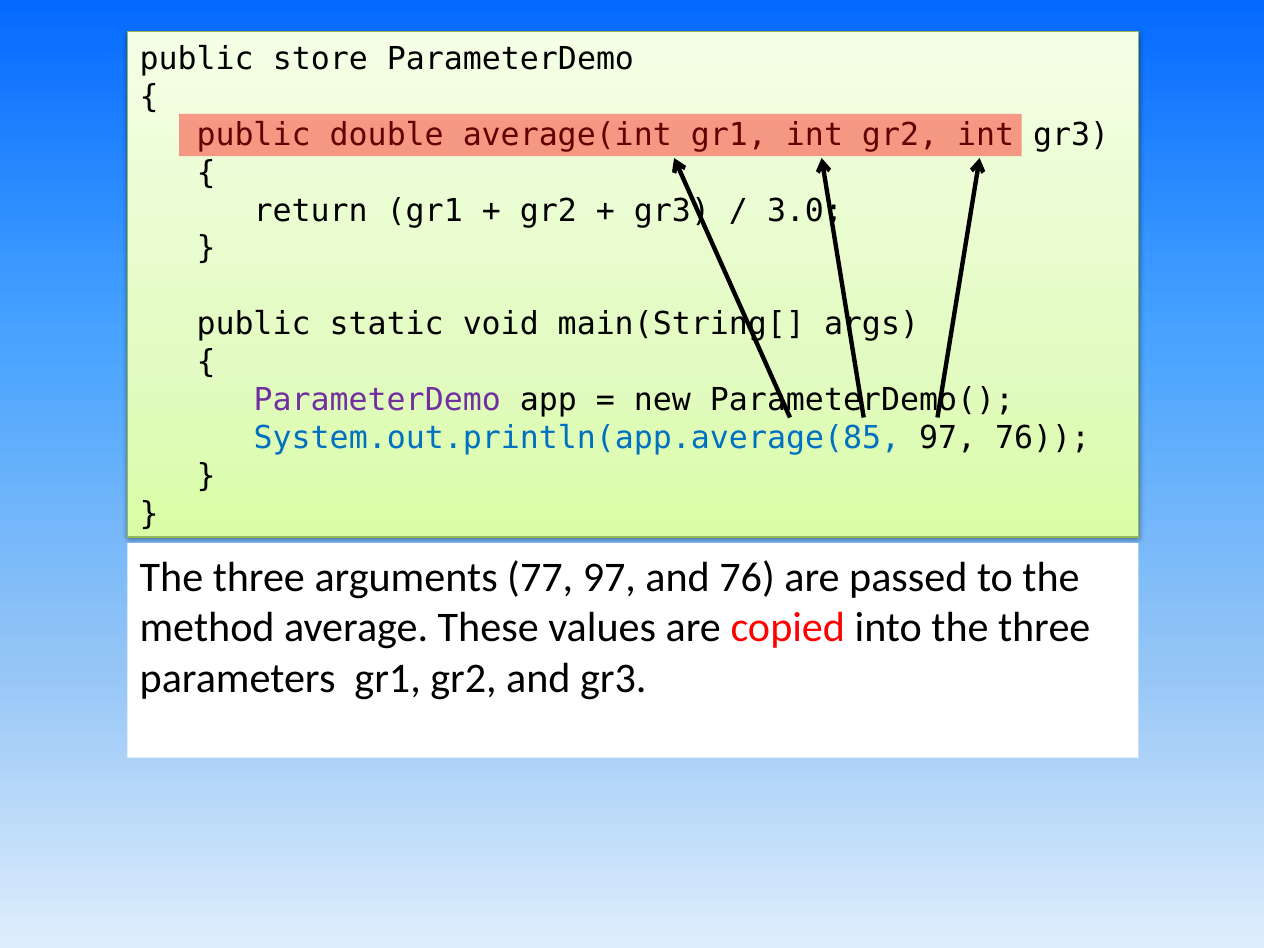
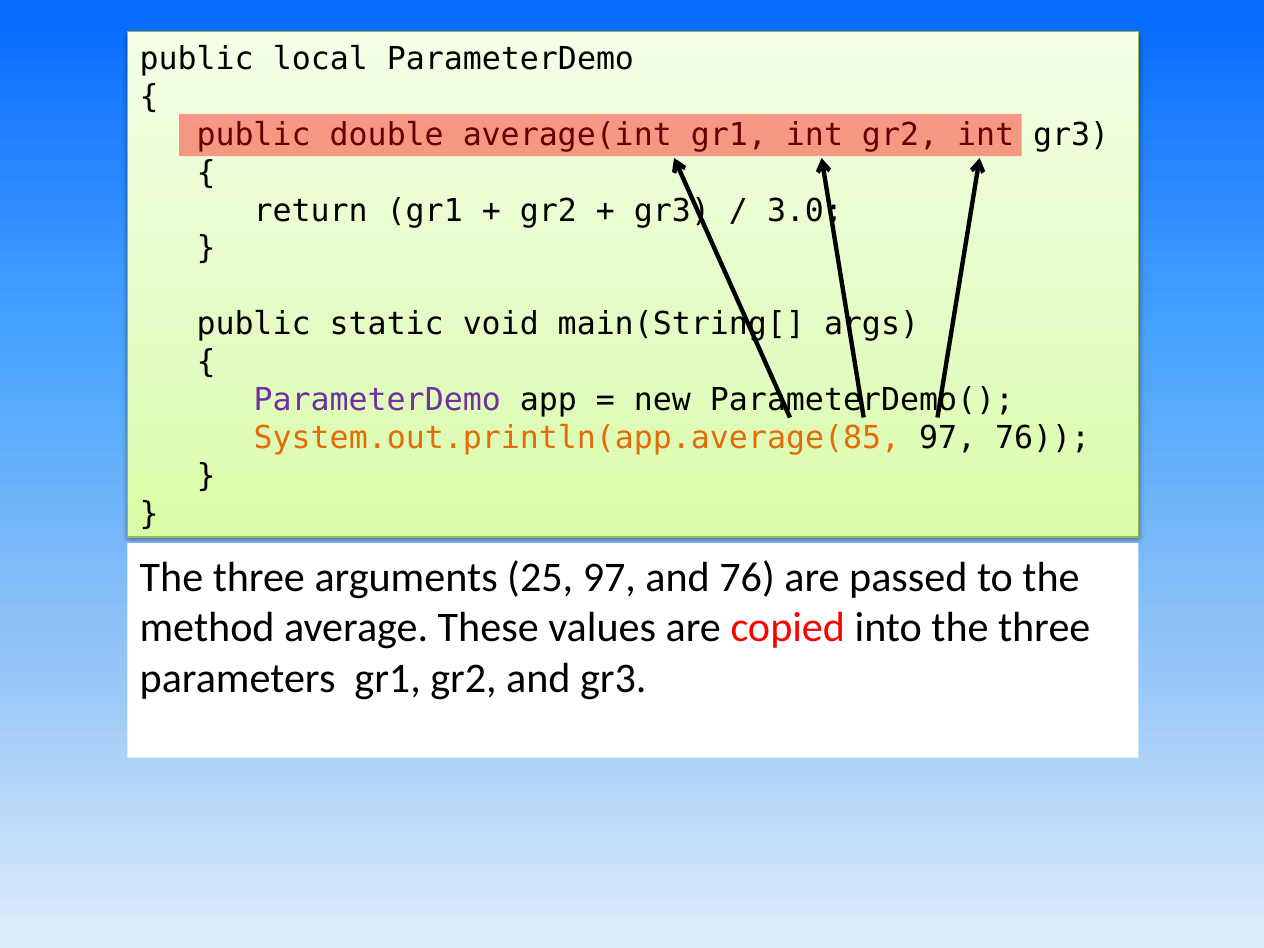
store: store -> local (320, 59)
System.out.println(app.average(85 colour: blue -> orange (577, 438)
77: 77 -> 25 (540, 577)
